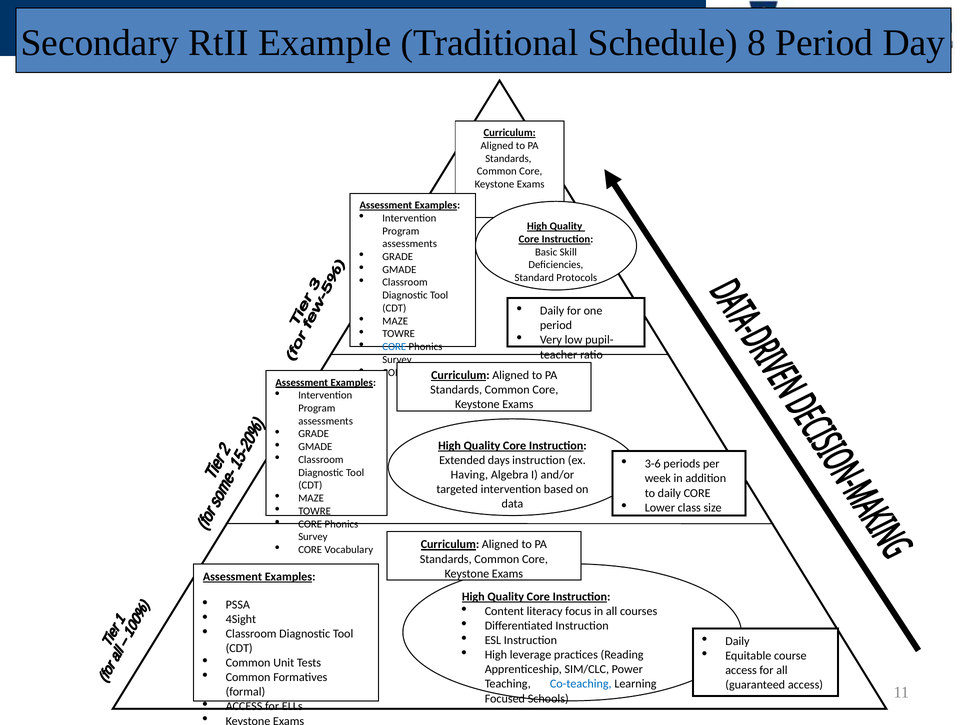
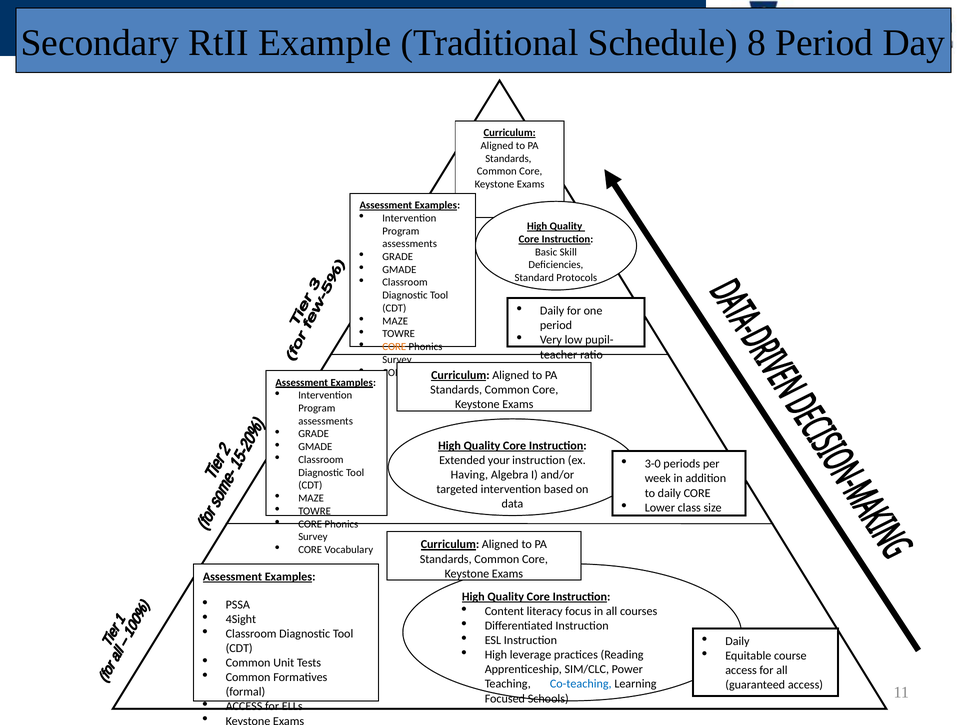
CORE colour: blue -> orange (394, 347)
days: days -> your (499, 461)
3-6: 3-6 -> 3-0 (653, 464)
